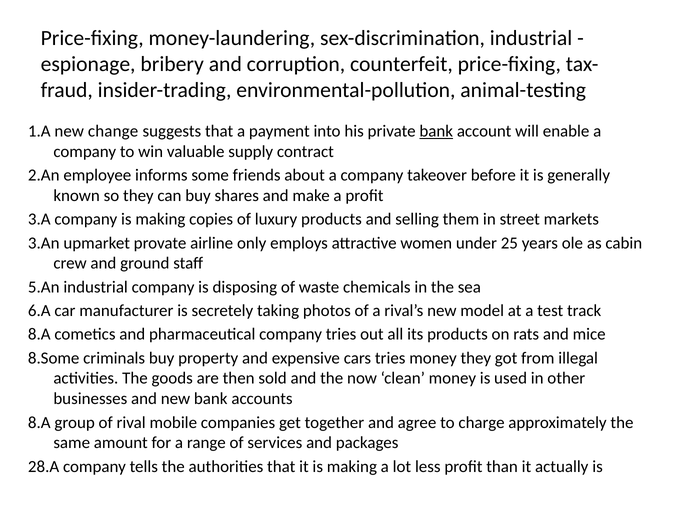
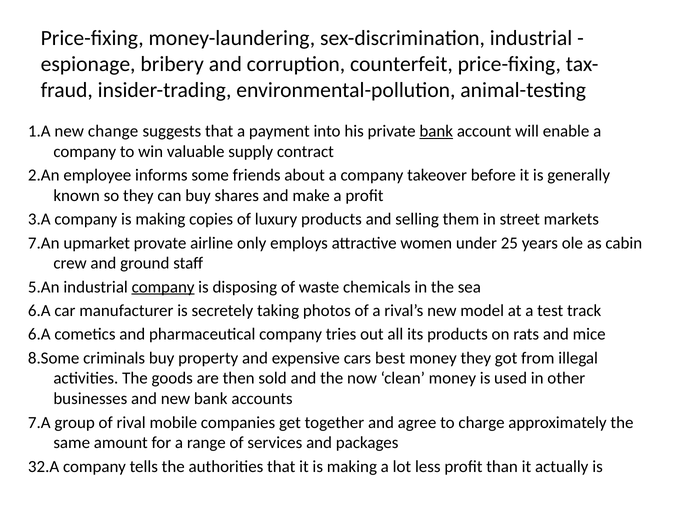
3.An: 3.An -> 7.An (44, 243)
company underline: none -> present (163, 287)
8.A: 8.A -> 6.A (39, 335)
cars tries: tries -> best (390, 358)
8.A: 8.A -> 7.A (39, 423)
28.A: 28.A -> 32.A (44, 467)
